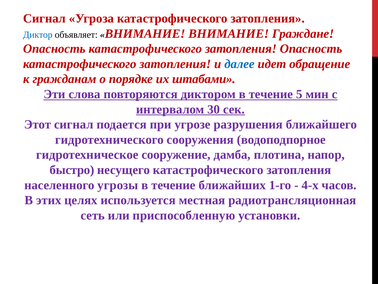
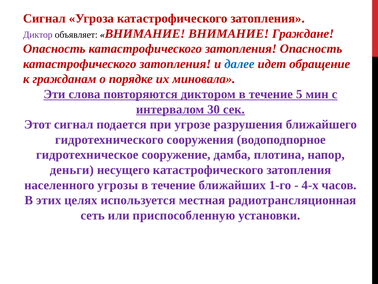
Диктор colour: blue -> purple (38, 35)
штабами: штабами -> миновала (204, 79)
быстро: быстро -> деньги (72, 170)
